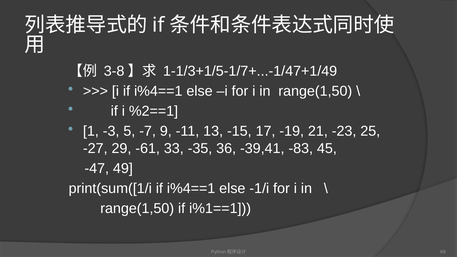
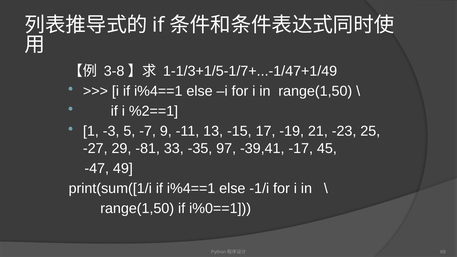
-61: -61 -> -81 (148, 148)
36: 36 -> 97 (226, 148)
-83: -83 -> -17 (301, 148)
i%1==1: i%1==1 -> i%0==1 (220, 208)
